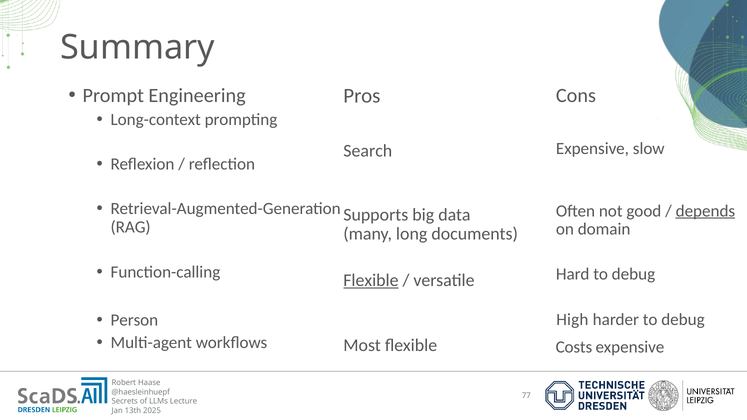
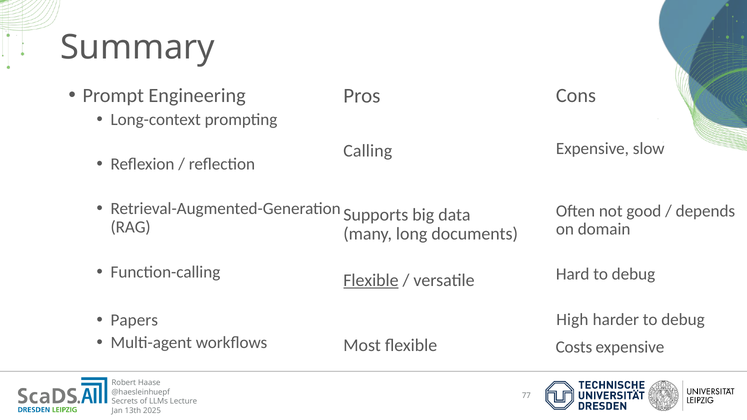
Search: Search -> Calling (368, 151)
depends underline: present -> none (705, 211)
Person: Person -> Papers (134, 320)
